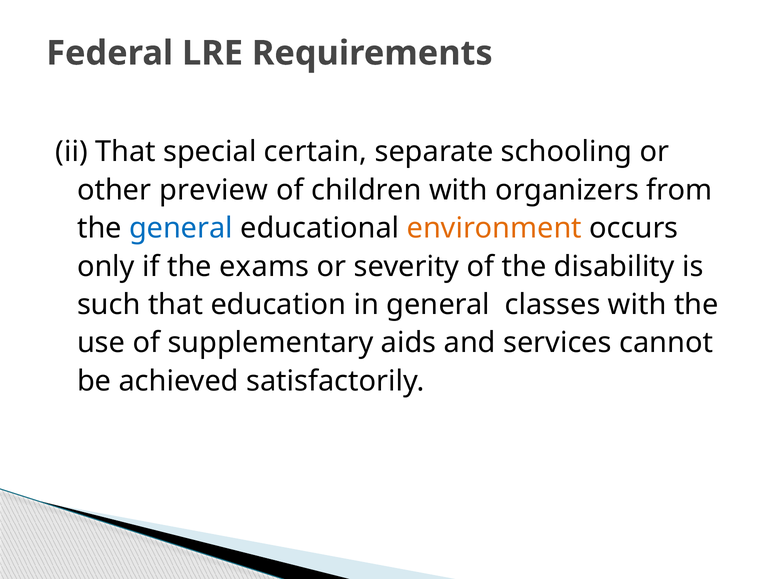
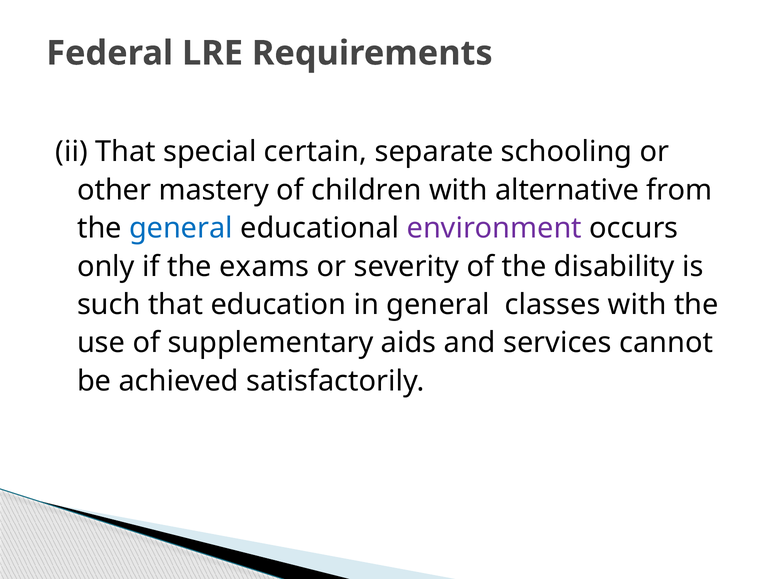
preview: preview -> mastery (214, 190)
organizers: organizers -> alternative (567, 190)
environment colour: orange -> purple (494, 228)
